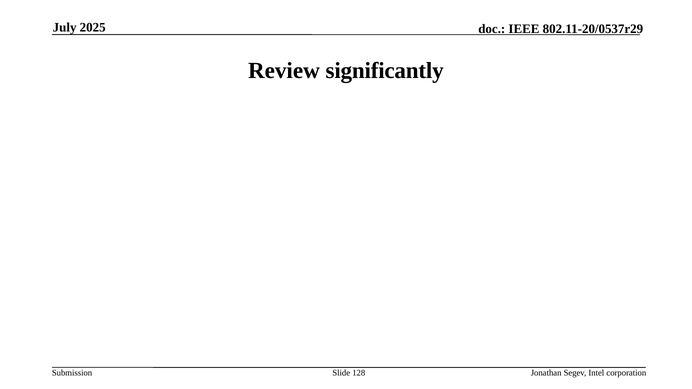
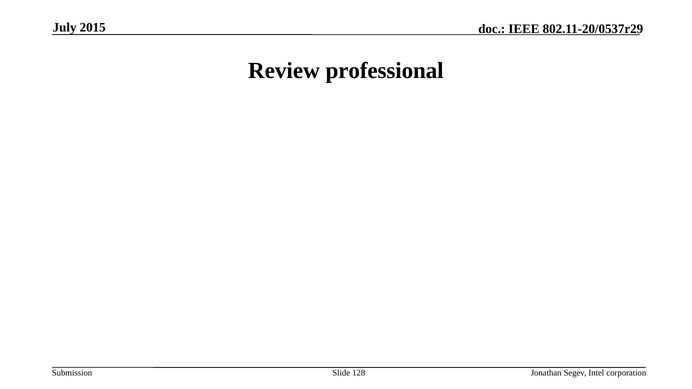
2025: 2025 -> 2015 (93, 28)
significantly: significantly -> professional (385, 71)
